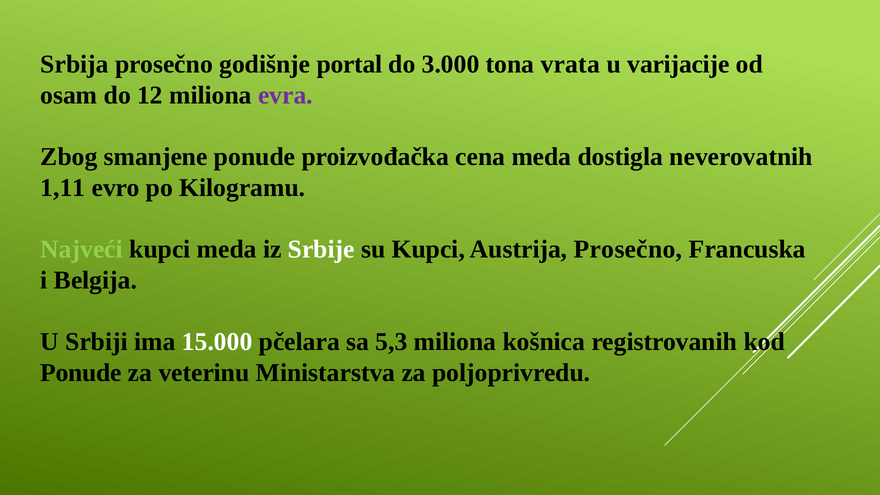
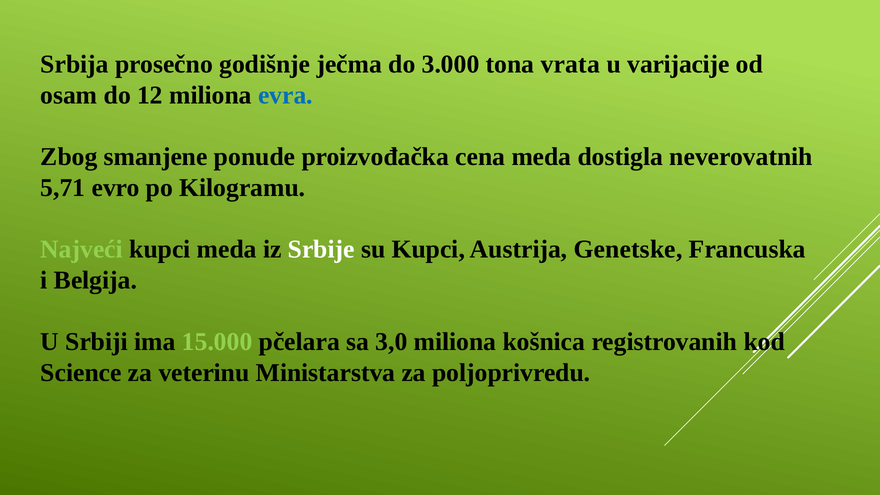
portal: portal -> ječma (349, 64)
evra colour: purple -> blue (285, 95)
1,11: 1,11 -> 5,71 (63, 188)
Austrija Prosečno: Prosečno -> Genetske (628, 249)
15.000 colour: white -> light green (217, 342)
5,3: 5,3 -> 3,0 (391, 342)
Ponude: Ponude -> Science (81, 373)
